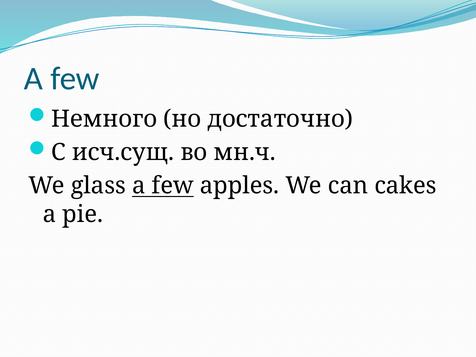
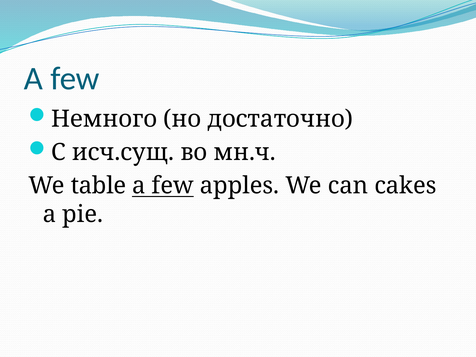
glass: glass -> table (98, 186)
